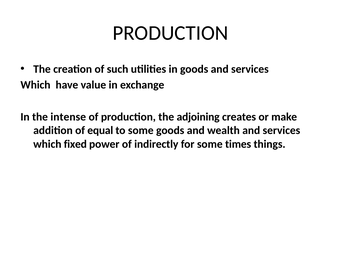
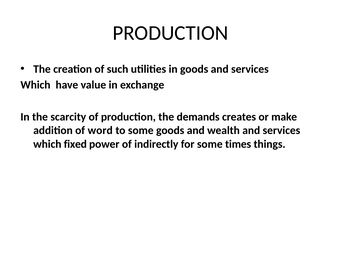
intense: intense -> scarcity (68, 117)
adjoining: adjoining -> demands (198, 117)
equal: equal -> word (100, 130)
